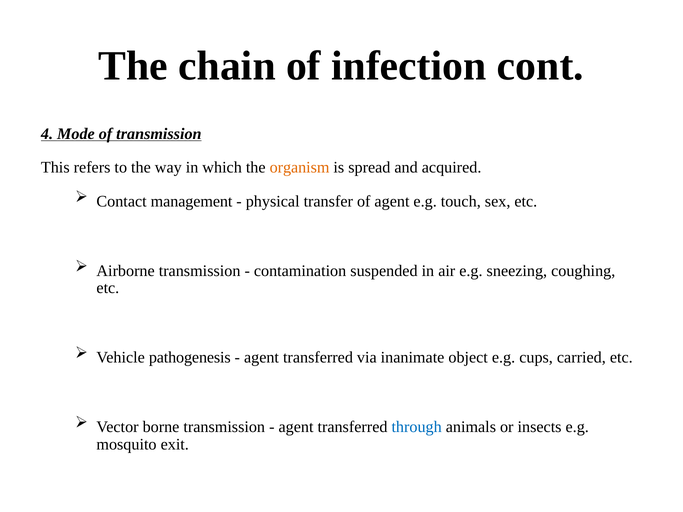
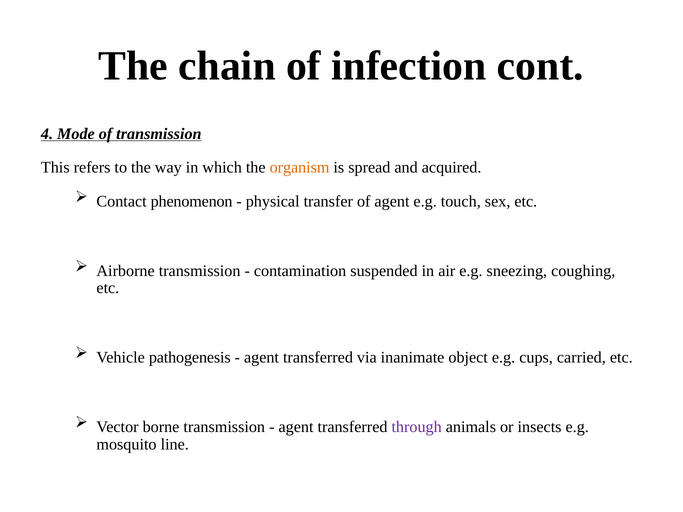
management: management -> phenomenon (192, 201)
through colour: blue -> purple (417, 427)
exit: exit -> line (175, 445)
